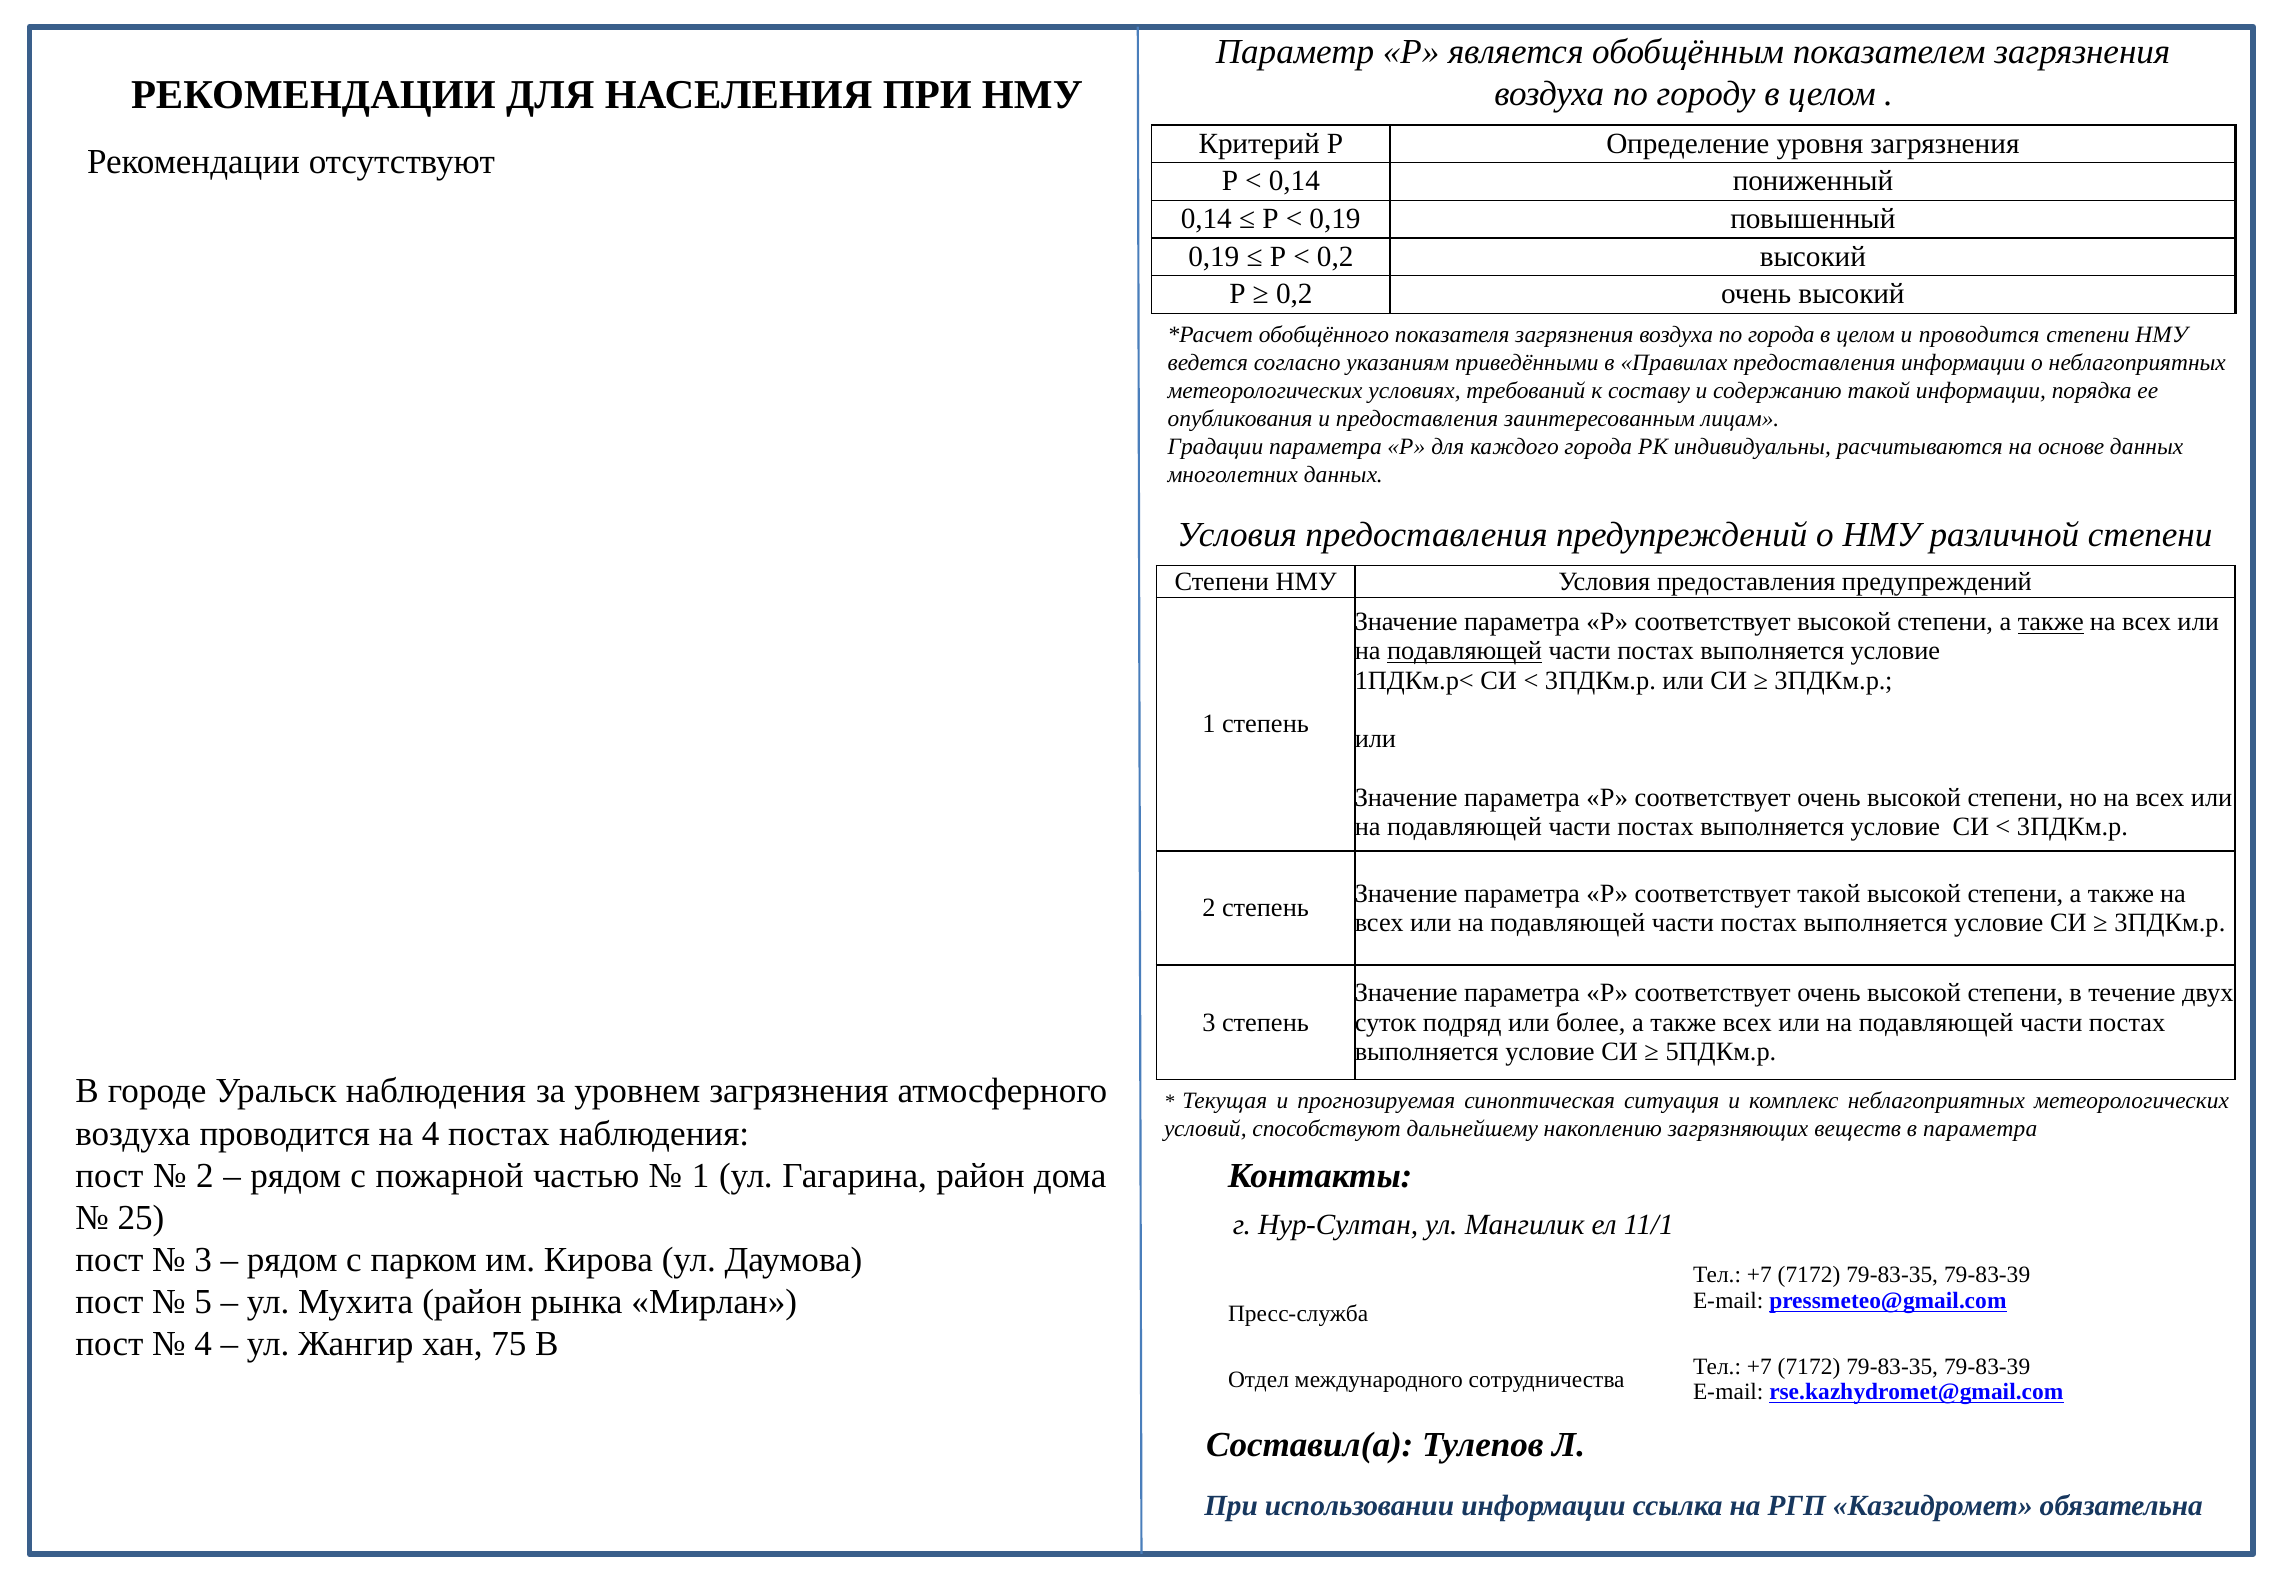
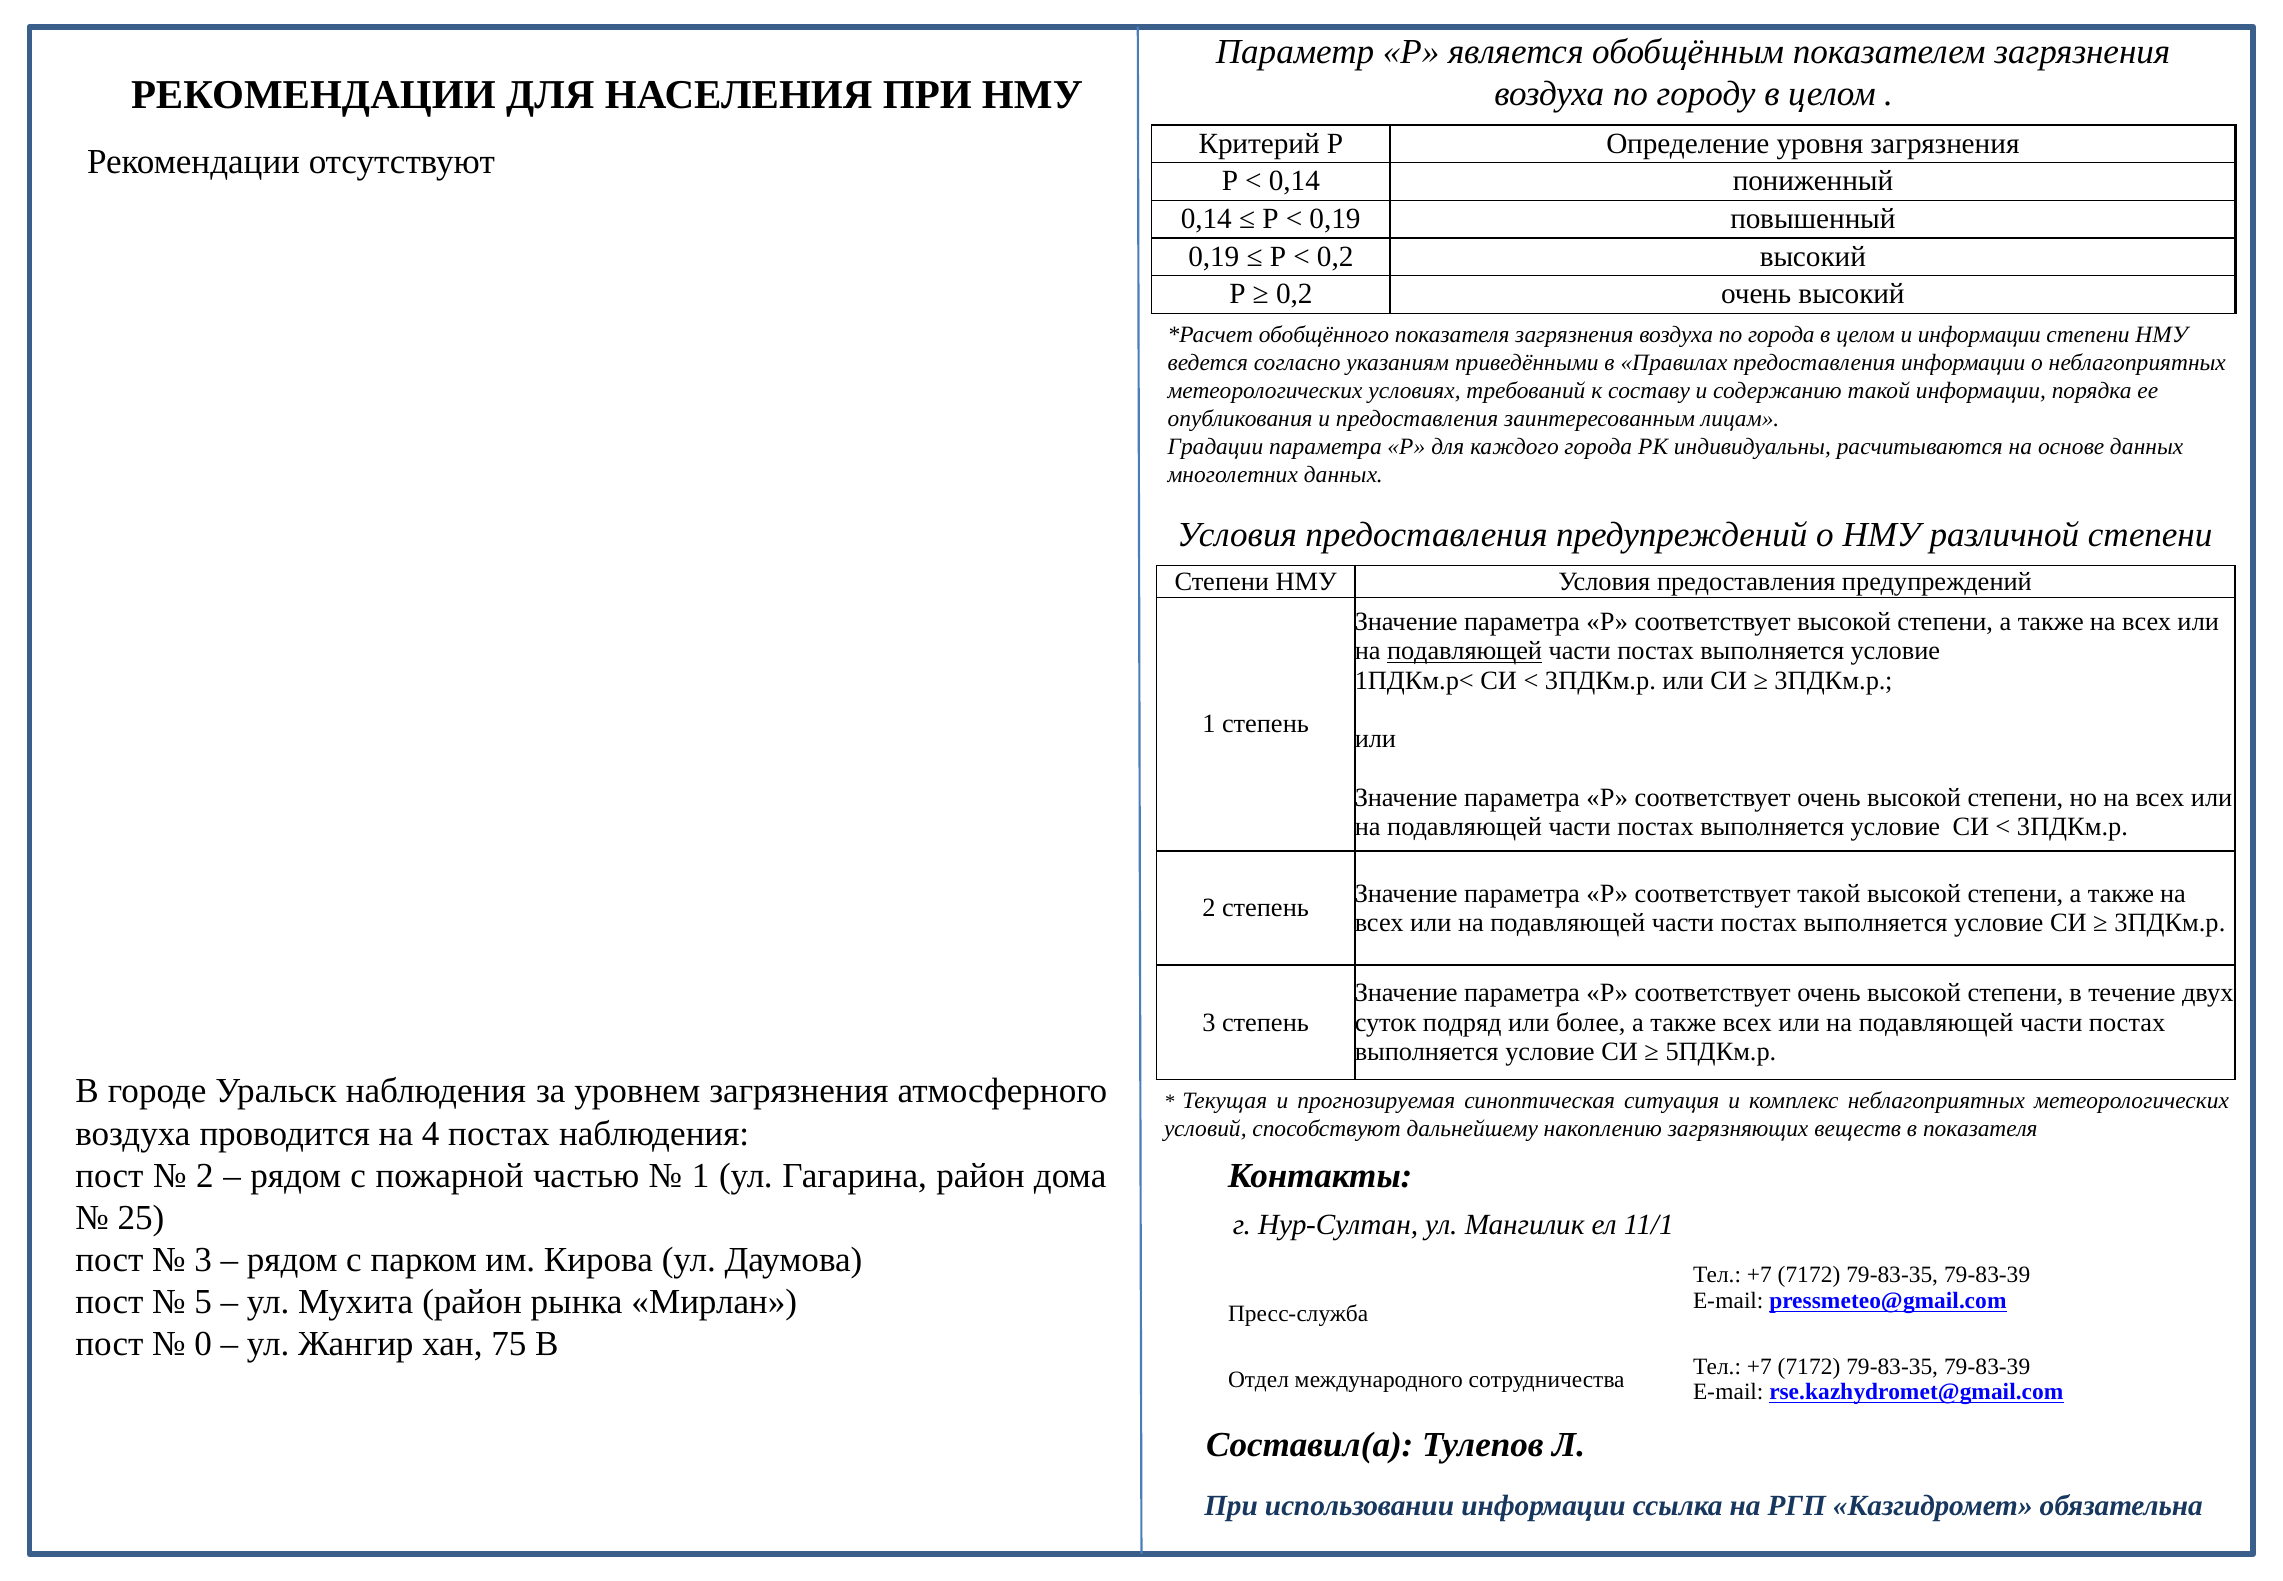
и проводится: проводится -> информации (1979, 335)
также underline: present -> none (2051, 622)
в параметра: параметра -> показателя (1980, 1129)
4: 4 -> 0 (203, 1344)
